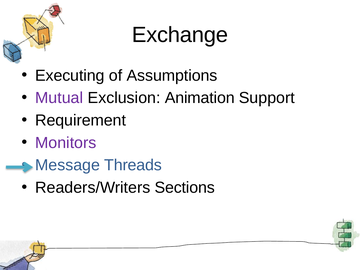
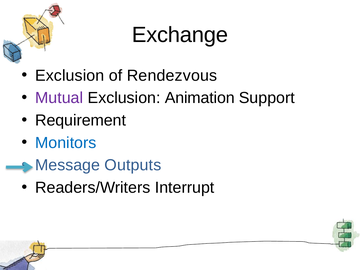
Executing: Executing -> Exclusion (70, 76)
Assumptions: Assumptions -> Rendezvous (172, 76)
Monitors colour: purple -> blue (66, 143)
Threads: Threads -> Outputs (133, 165)
Sections: Sections -> Interrupt (185, 188)
